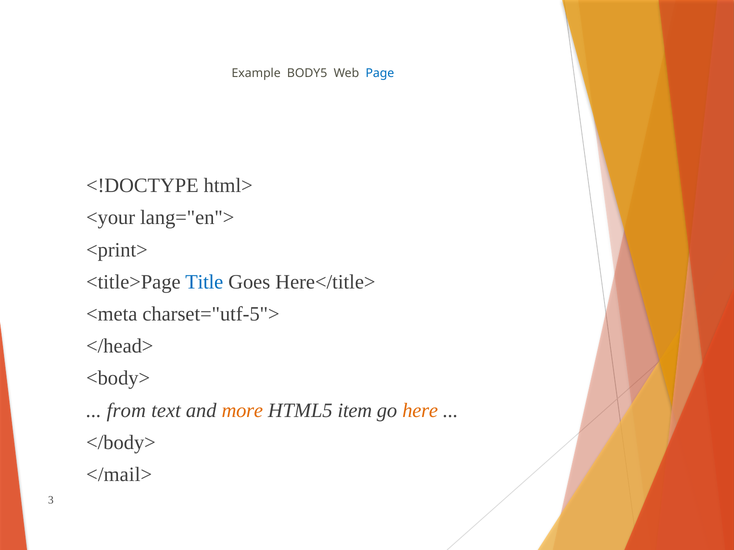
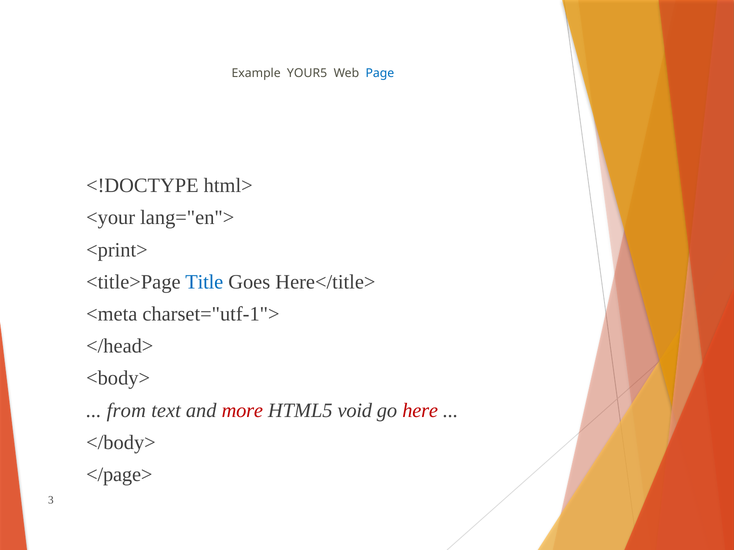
BODY5: BODY5 -> YOUR5 (307, 73)
charset="utf-5">: charset="utf-5"> -> charset="utf-1"> (211, 314)
more colour: orange -> red (242, 411)
item: item -> void (355, 411)
here colour: orange -> red (420, 411)
</mail>: </mail> -> </page> (119, 475)
